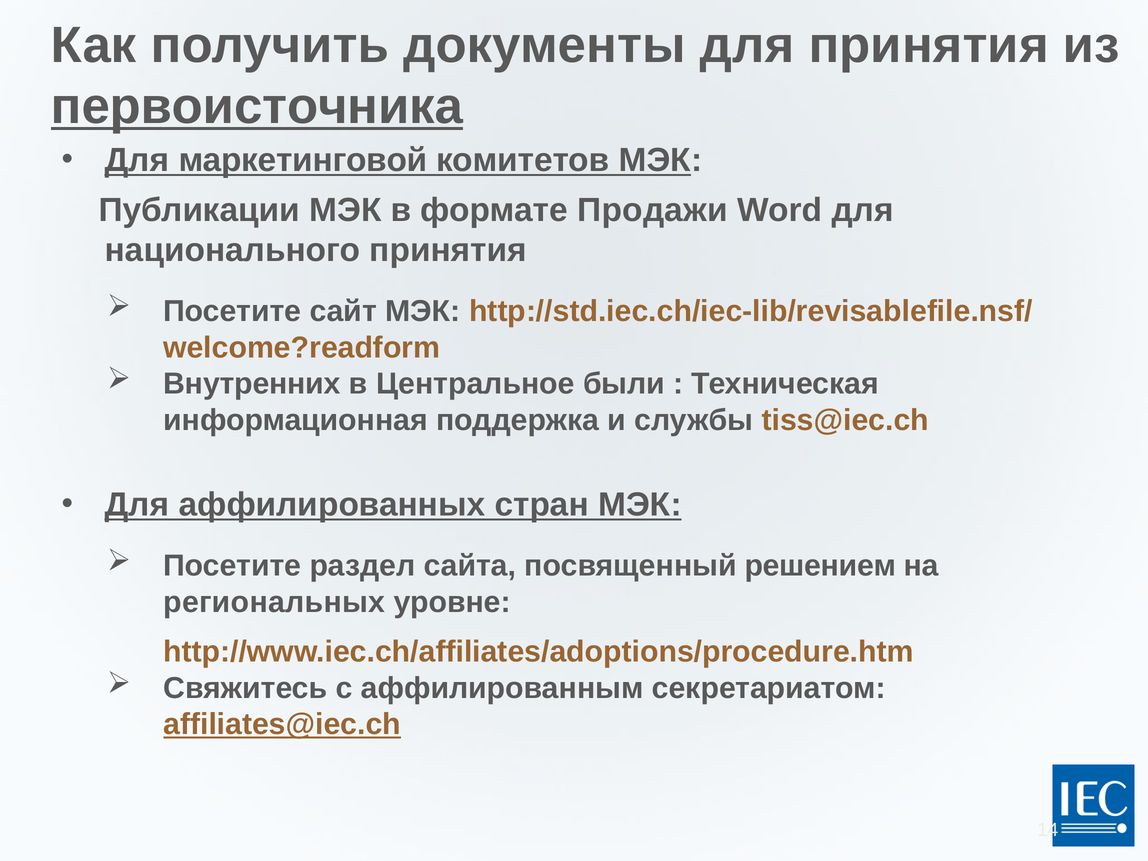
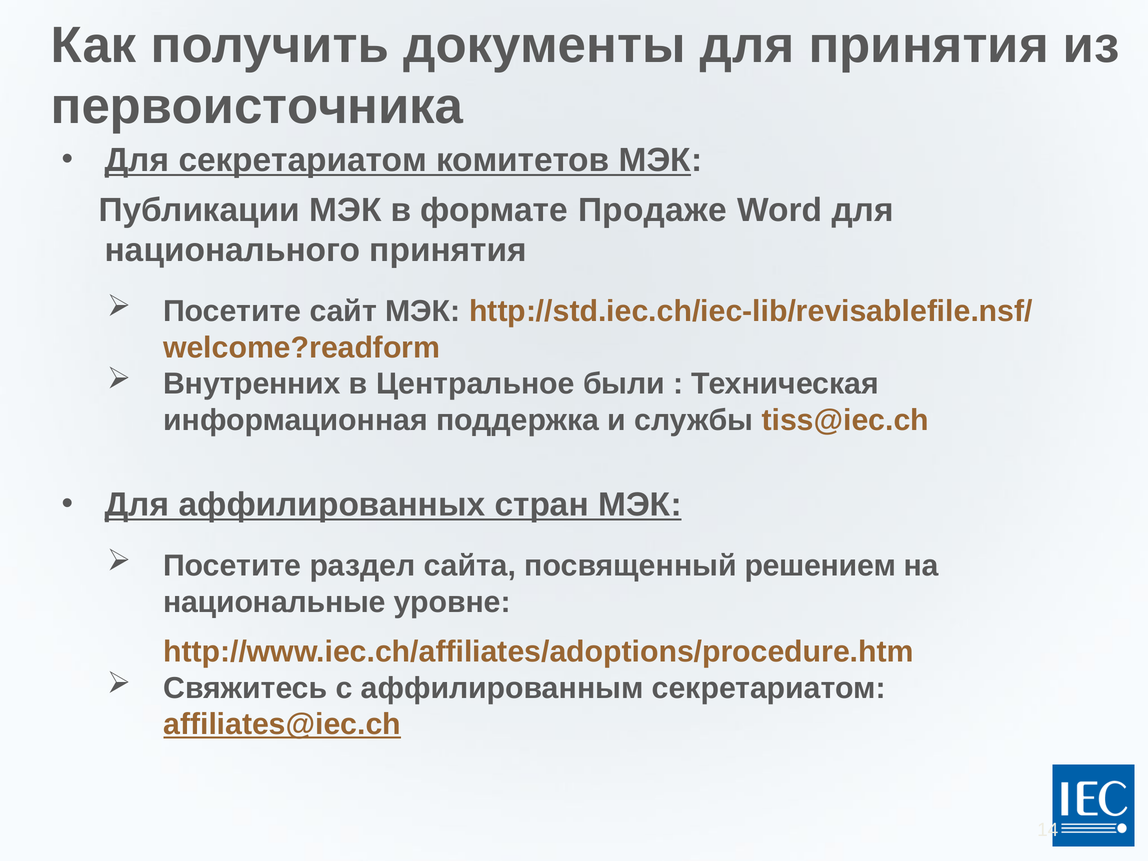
первоисточника underline: present -> none (257, 106)
Для маркетинговой: маркетинговой -> секретариатом (303, 160)
Продажи: Продажи -> Продаже (653, 210)
региональных: региональных -> национальные (274, 602)
